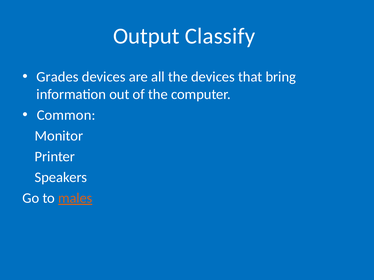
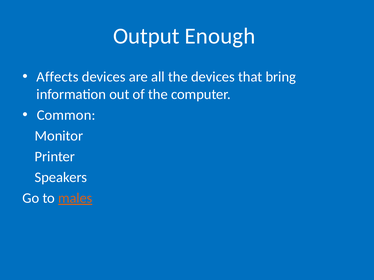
Classify: Classify -> Enough (220, 36)
Grades: Grades -> Affects (57, 77)
